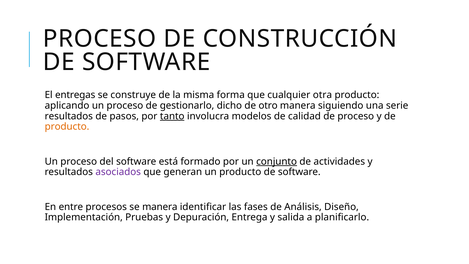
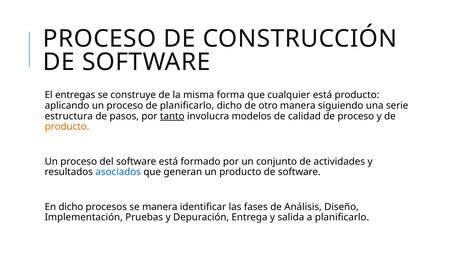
cualquier otra: otra -> está (322, 95)
de gestionarlo: gestionarlo -> planificarlo (187, 105)
resultados: resultados -> estructura (69, 116)
conjunto underline: present -> none (277, 161)
asociados colour: purple -> blue (118, 172)
En entre: entre -> dicho (71, 207)
